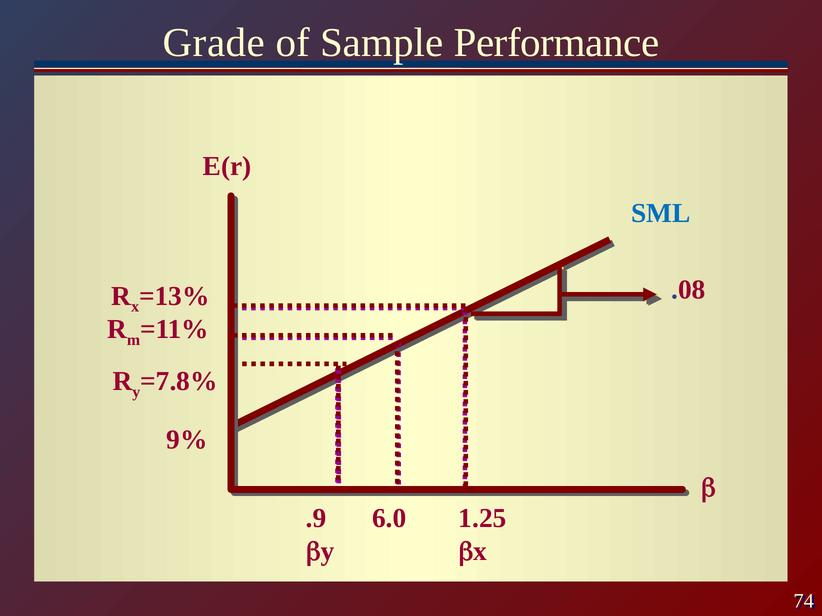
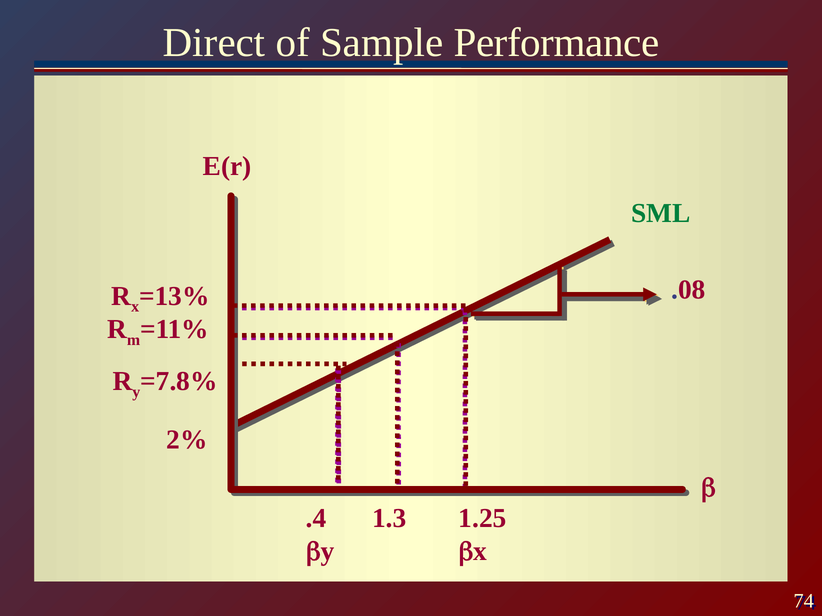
Grade: Grade -> Direct (214, 43)
SML colour: blue -> green (661, 214)
9%: 9% -> 2% (187, 440)
.9: .9 -> .4 (316, 519)
6.0: 6.0 -> 1.3 (389, 519)
